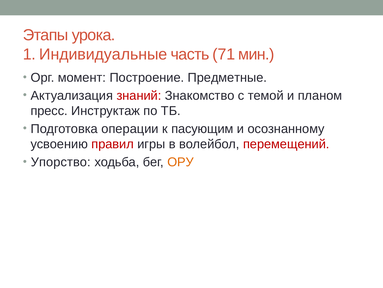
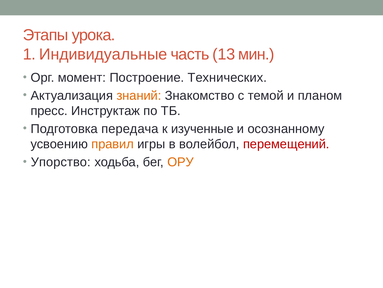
71: 71 -> 13 (224, 54)
Предметные: Предметные -> Технических (227, 77)
знаний colour: red -> orange (139, 95)
операции: операции -> передача (130, 129)
пасующим: пасующим -> изученные (202, 129)
правил colour: red -> orange (113, 144)
